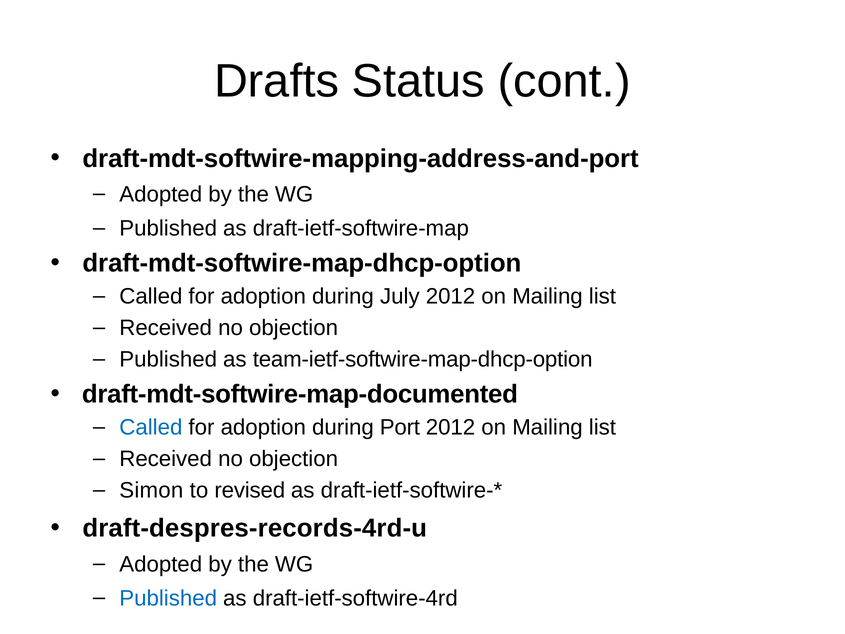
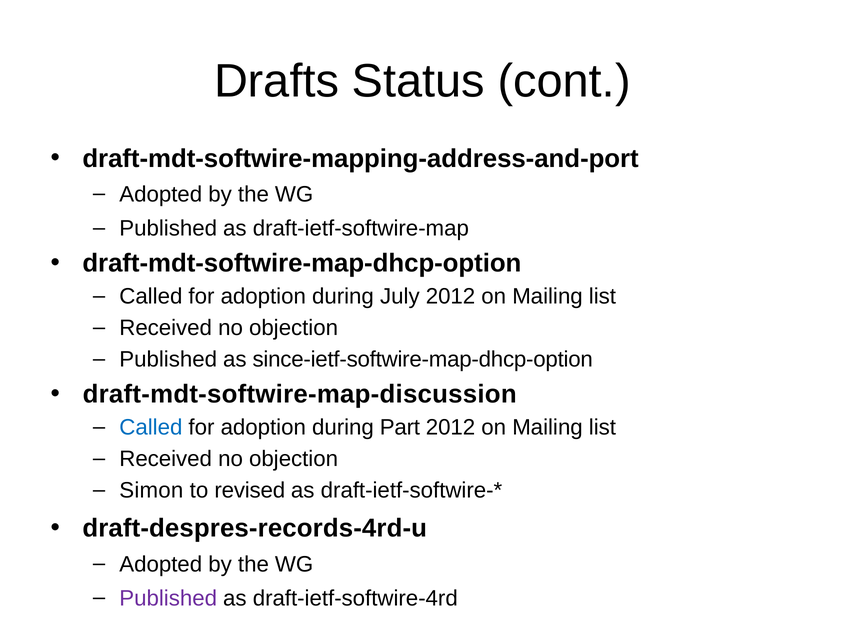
team-ietf-softwire-map-dhcp-option: team-ietf-softwire-map-dhcp-option -> since-ietf-softwire-map-dhcp-option (423, 359)
draft-mdt-softwire-map-documented: draft-mdt-softwire-map-documented -> draft-mdt-softwire-map-discussion (300, 394)
Port: Port -> Part (400, 427)
Published colour: blue -> purple (168, 598)
